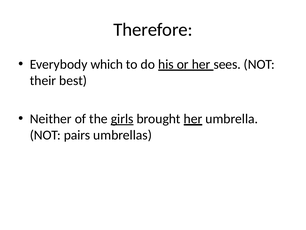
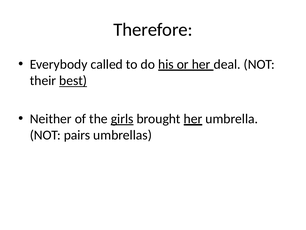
which: which -> called (107, 64)
sees: sees -> deal (227, 64)
best underline: none -> present (73, 81)
